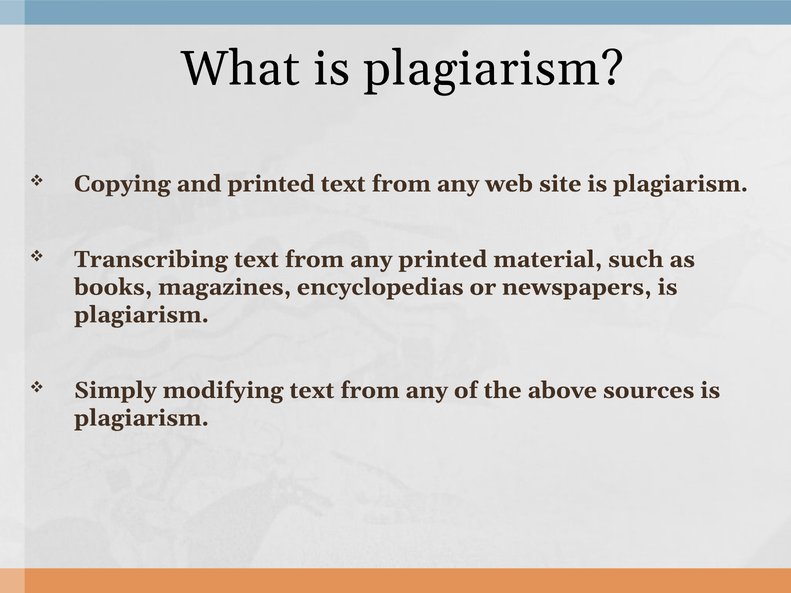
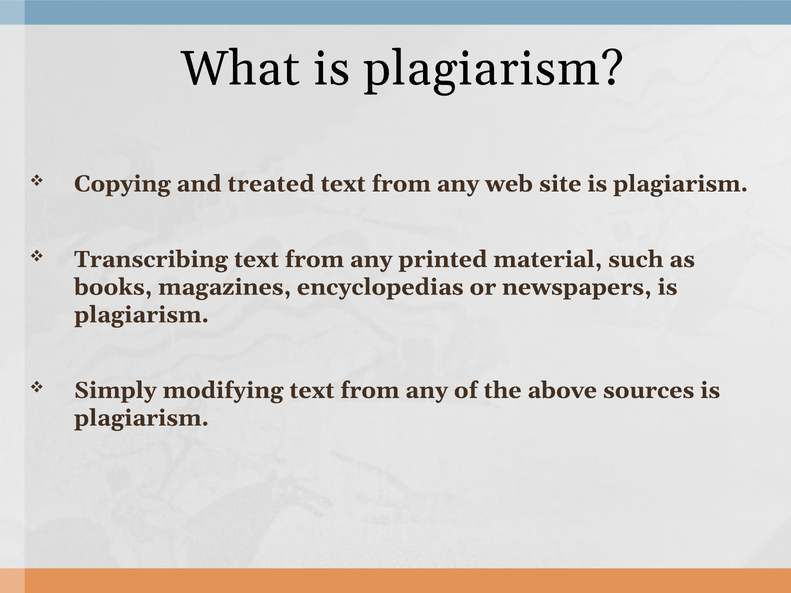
and printed: printed -> treated (271, 184)
